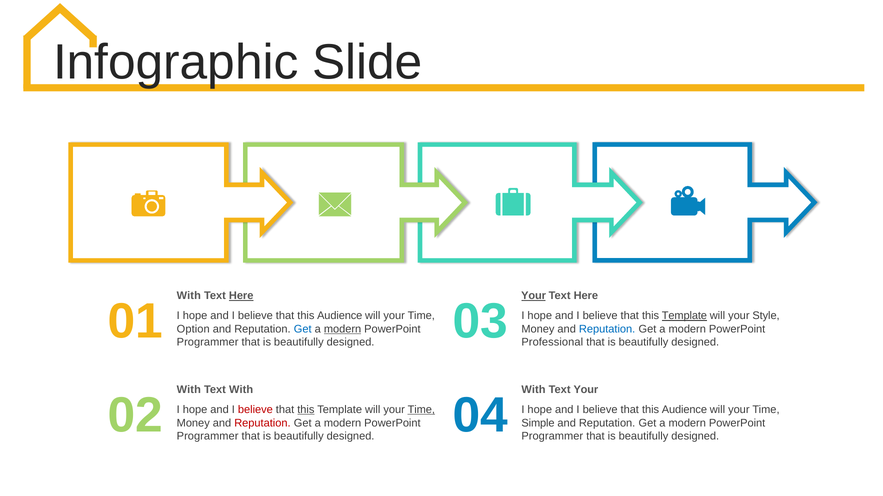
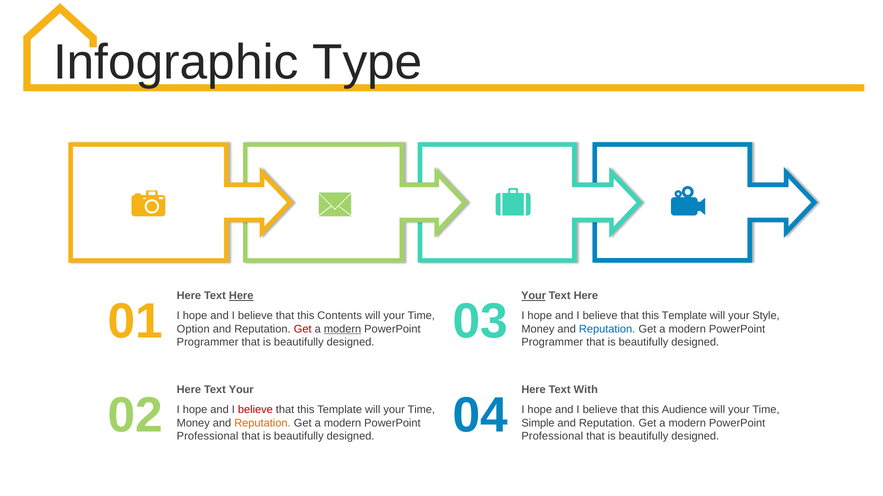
Slide: Slide -> Type (367, 62)
With: With -> Here (189, 296)
Audience: Audience -> Contents (340, 316)
Template underline: present -> none (684, 316)
Get colour: blue -> red (303, 329)
Professional: Professional -> Programmer (552, 343)
With: With -> Here (189, 390)
Text With: With -> Your (241, 390)
With: With -> Here (534, 390)
Text Your: Your -> With (586, 390)
this underline: present -> none (306, 410)
Time underline: present -> none (421, 410)
Reputation colour: red -> orange (262, 423)
Programmer: Programmer -> Professional (208, 437)
Programmer: Programmer -> Professional (552, 437)
